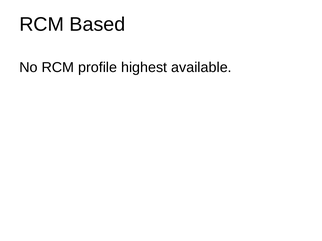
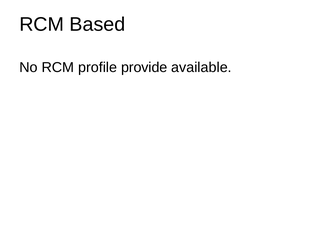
highest: highest -> provide (144, 68)
